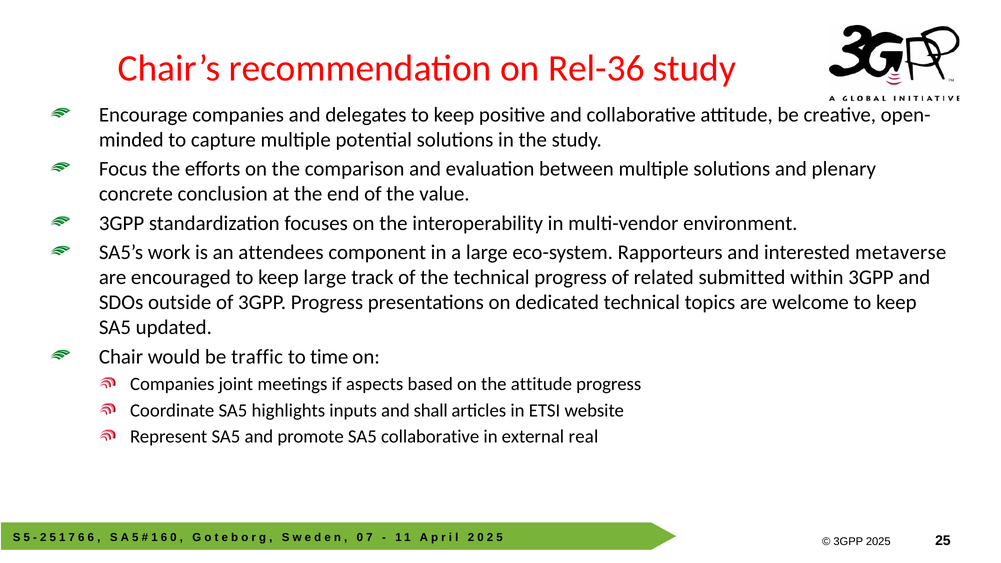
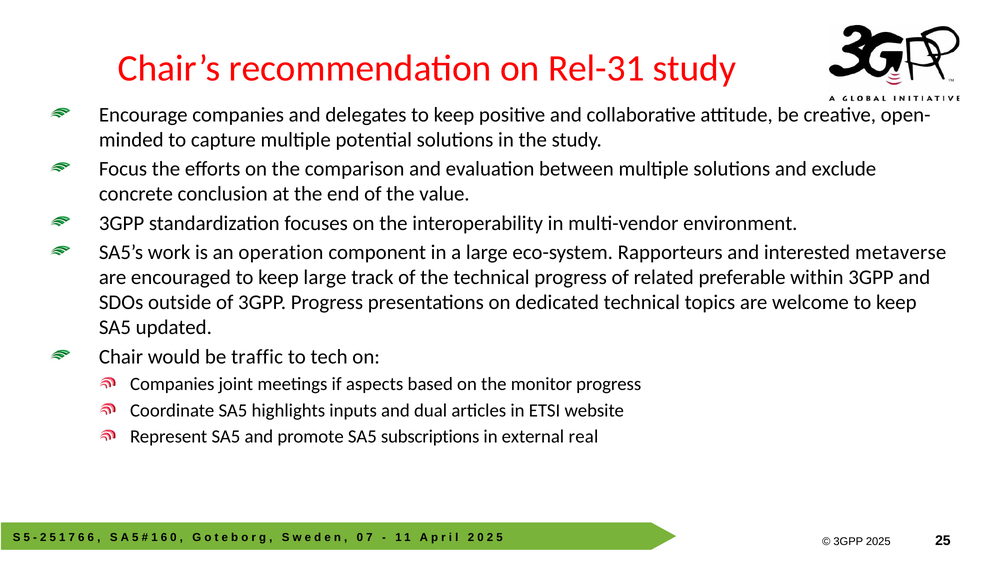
Rel-36: Rel-36 -> Rel-31 (596, 68)
plenary: plenary -> exclude (844, 169)
attendees: attendees -> operation (281, 252)
submitted: submitted -> preferable (742, 278)
time: time -> tech (329, 357)
the attitude: attitude -> monitor (541, 384)
shall: shall -> dual (431, 410)
SA5 collaborative: collaborative -> subscriptions (430, 437)
